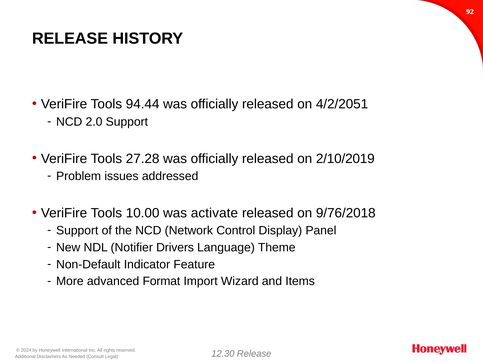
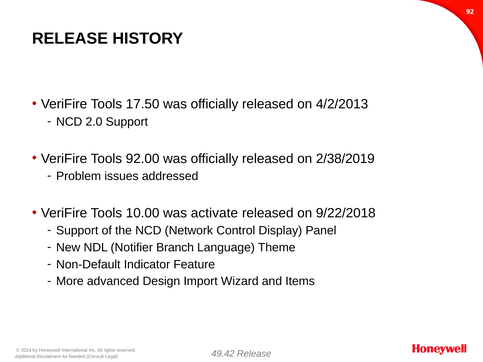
94.44: 94.44 -> 17.50 (143, 104)
4/2/2051: 4/2/2051 -> 4/2/2013 (342, 104)
27.28: 27.28 -> 92.00 (143, 159)
2/10/2019: 2/10/2019 -> 2/38/2019 (345, 159)
9/76/2018: 9/76/2018 -> 9/22/2018 (346, 213)
Drivers: Drivers -> Branch (175, 248)
Format: Format -> Design (161, 282)
12.30: 12.30 -> 49.42 (223, 354)
